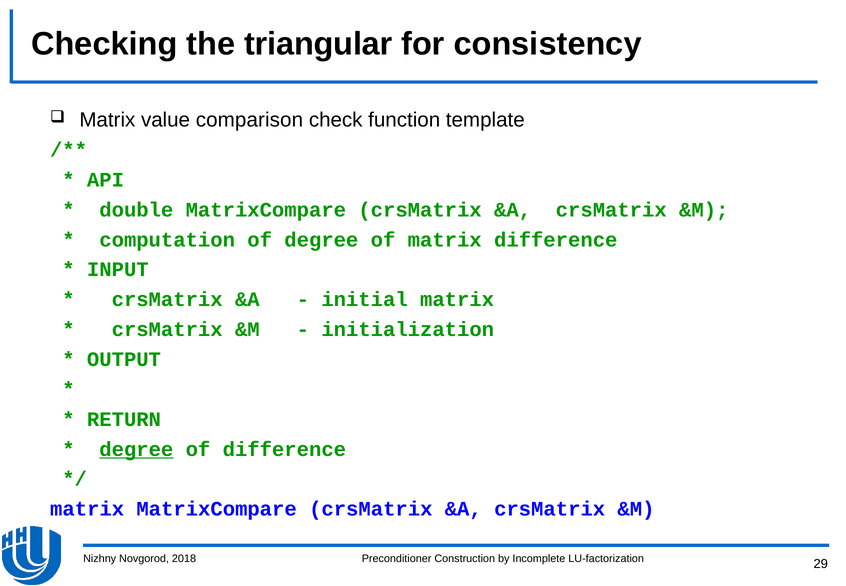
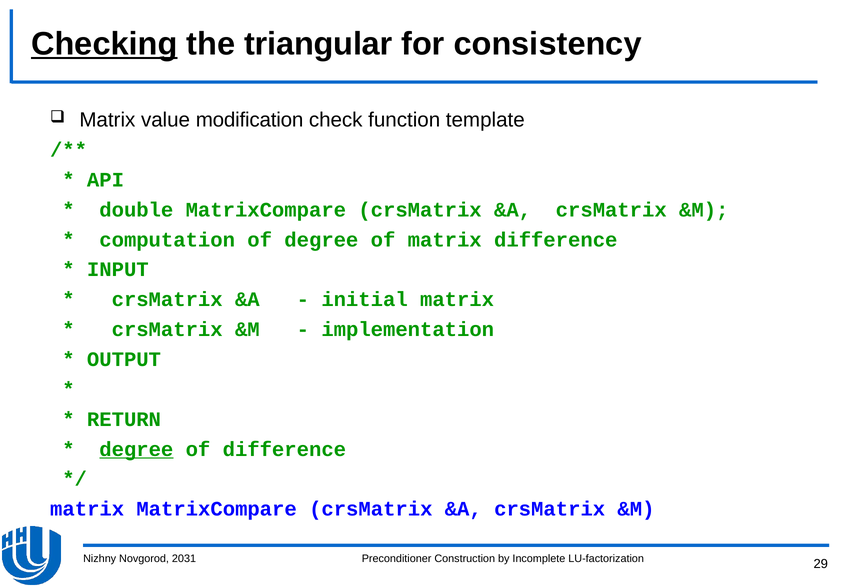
Checking underline: none -> present (104, 44)
comparison: comparison -> modification (250, 120)
initialization: initialization -> implementation (408, 329)
2018: 2018 -> 2031 (184, 558)
